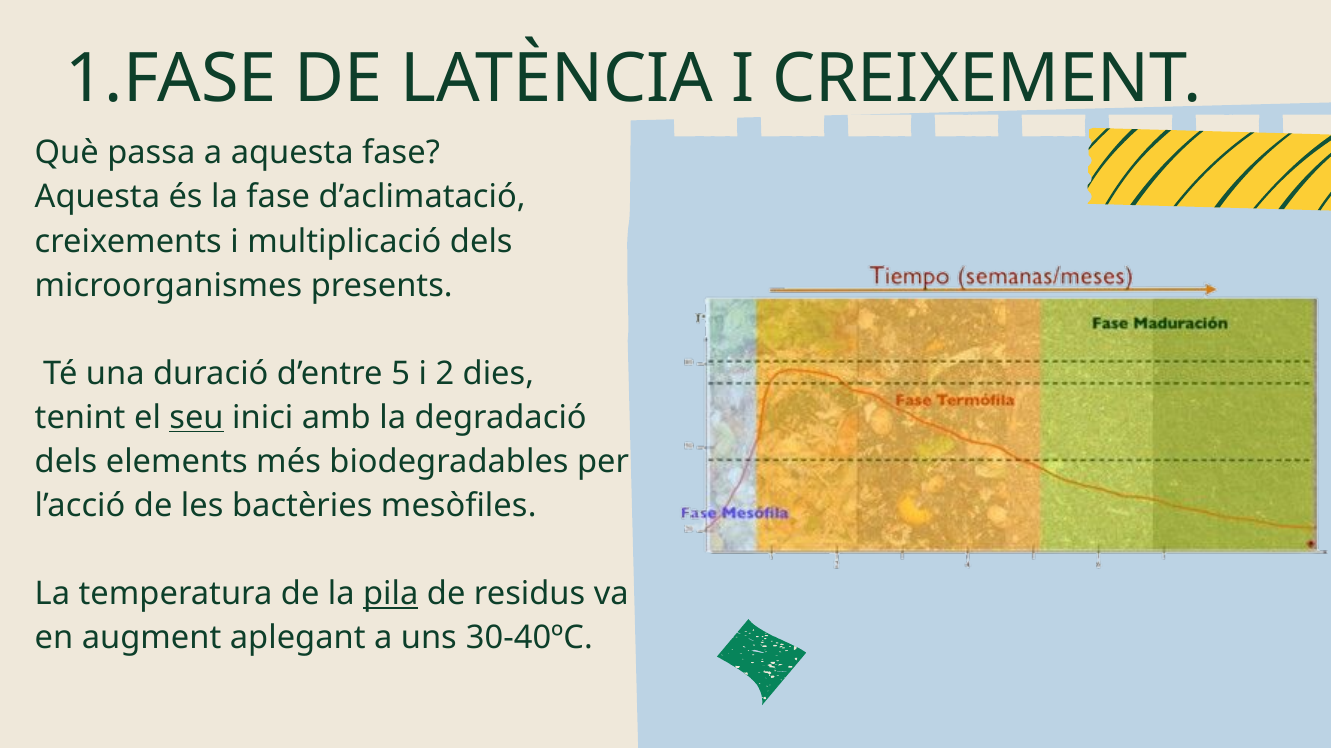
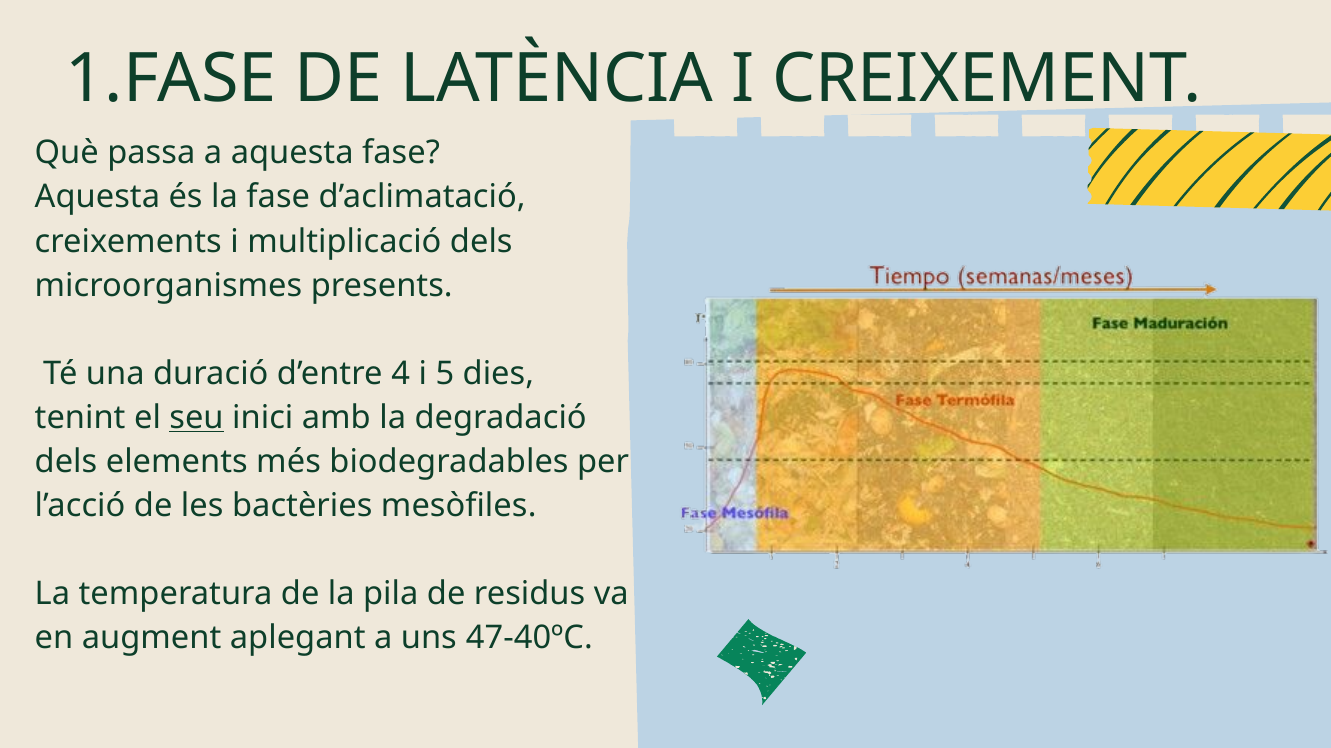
5: 5 -> 4 (401, 374)
2: 2 -> 5 (445, 374)
pila underline: present -> none (391, 594)
30-40ºC: 30-40ºC -> 47-40ºC (529, 638)
